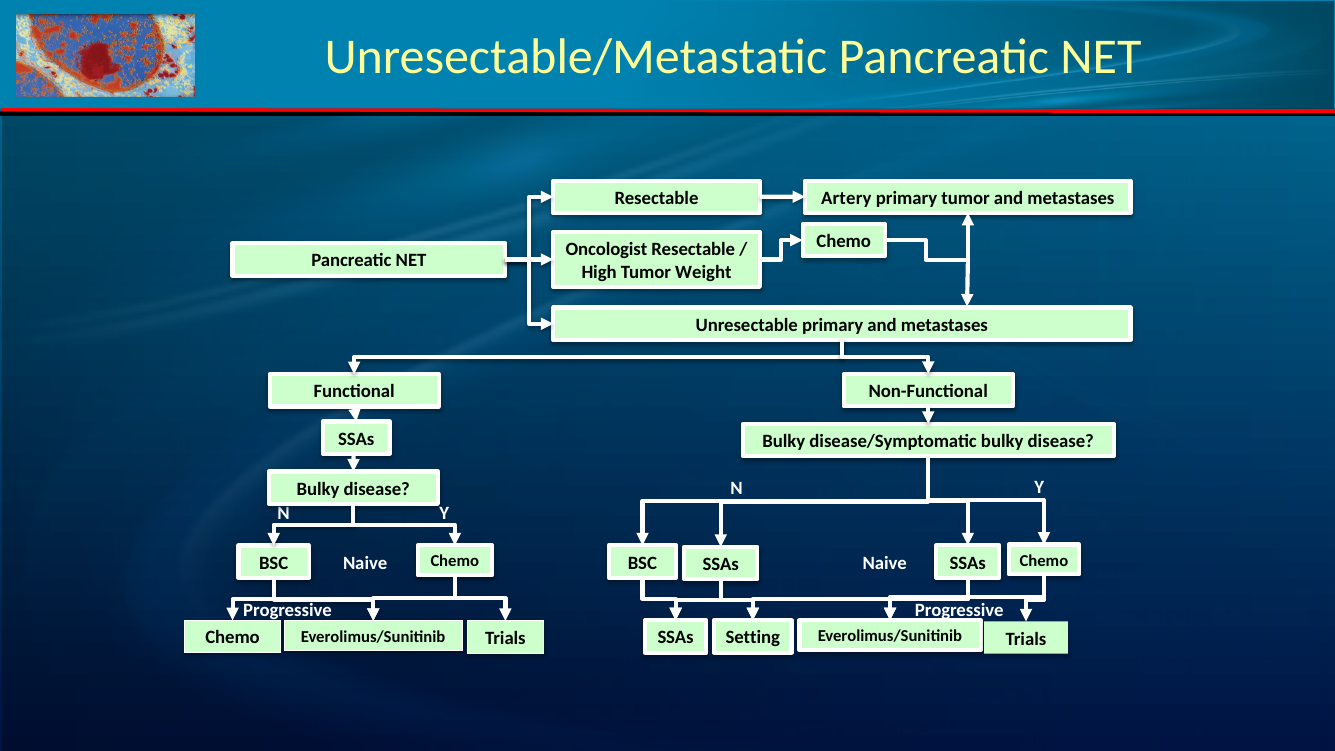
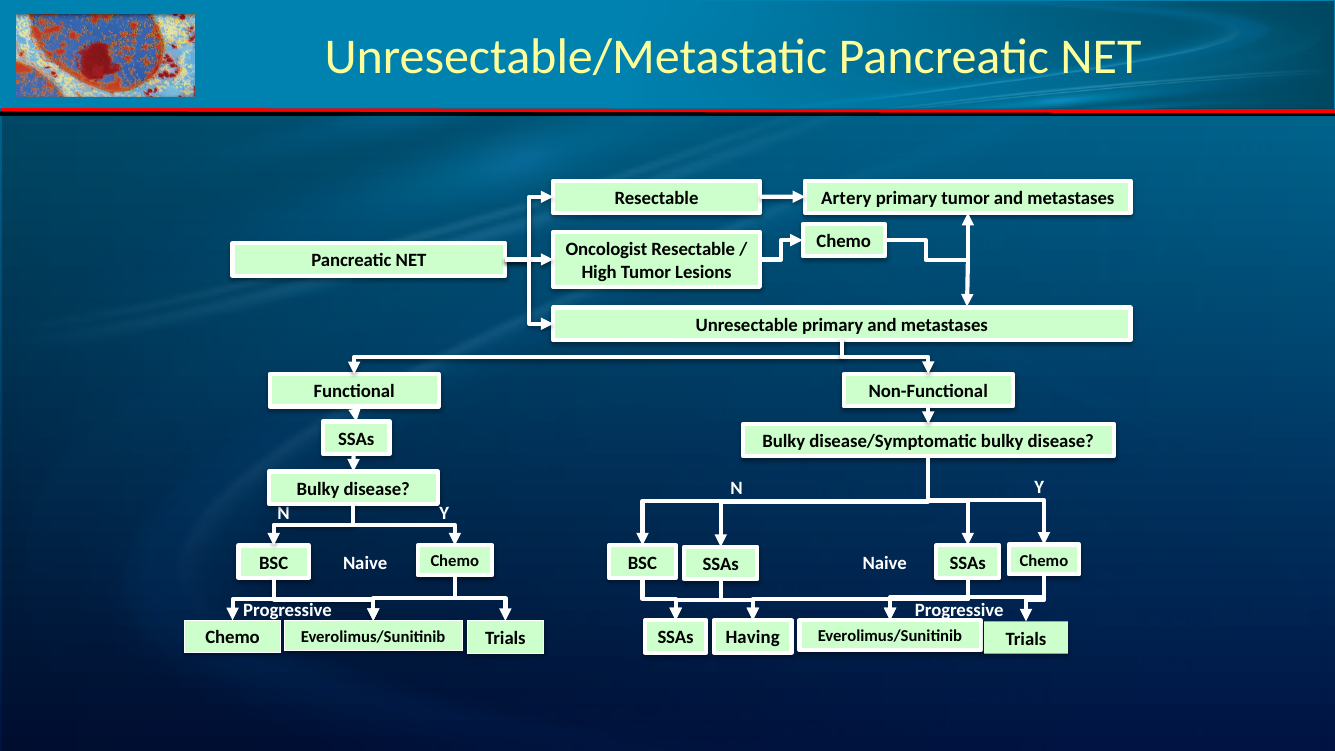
Weight: Weight -> Lesions (703, 272)
Setting: Setting -> Having (753, 638)
